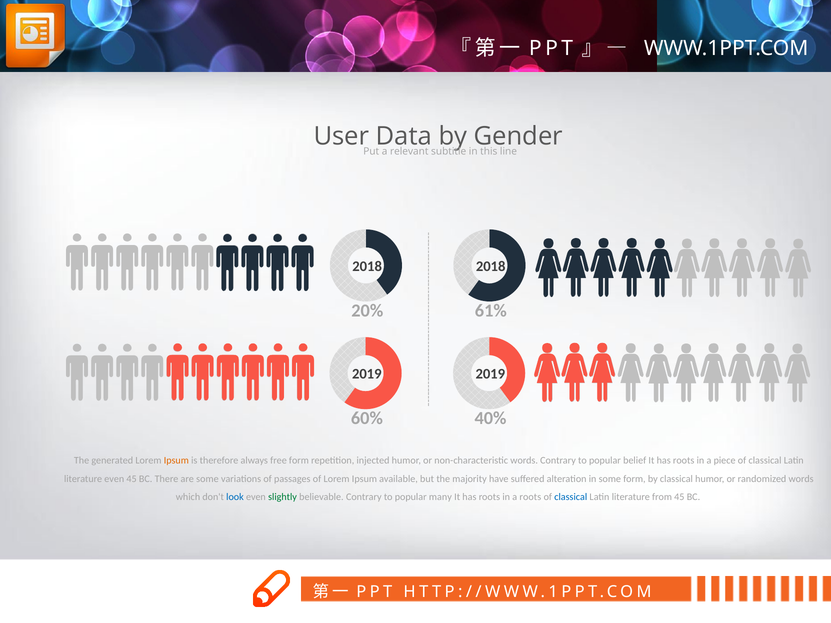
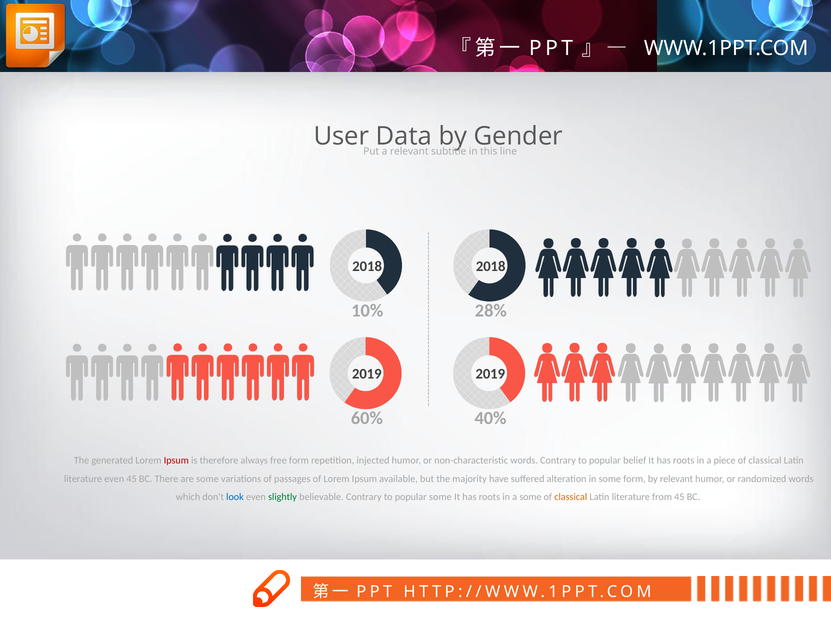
20%: 20% -> 10% (367, 311)
61%: 61% -> 28% (491, 311)
Ipsum colour: orange -> red (176, 461)
by classical: classical -> relevant (676, 479)
popular many: many -> some (440, 497)
a roots: roots -> some (530, 497)
classical colour: blue -> orange (571, 497)
